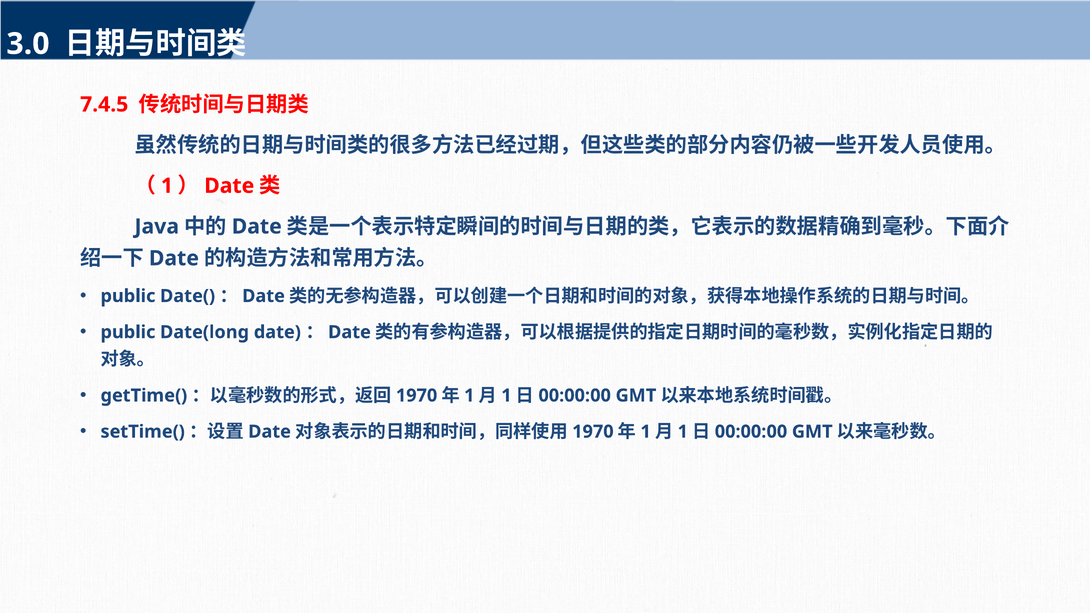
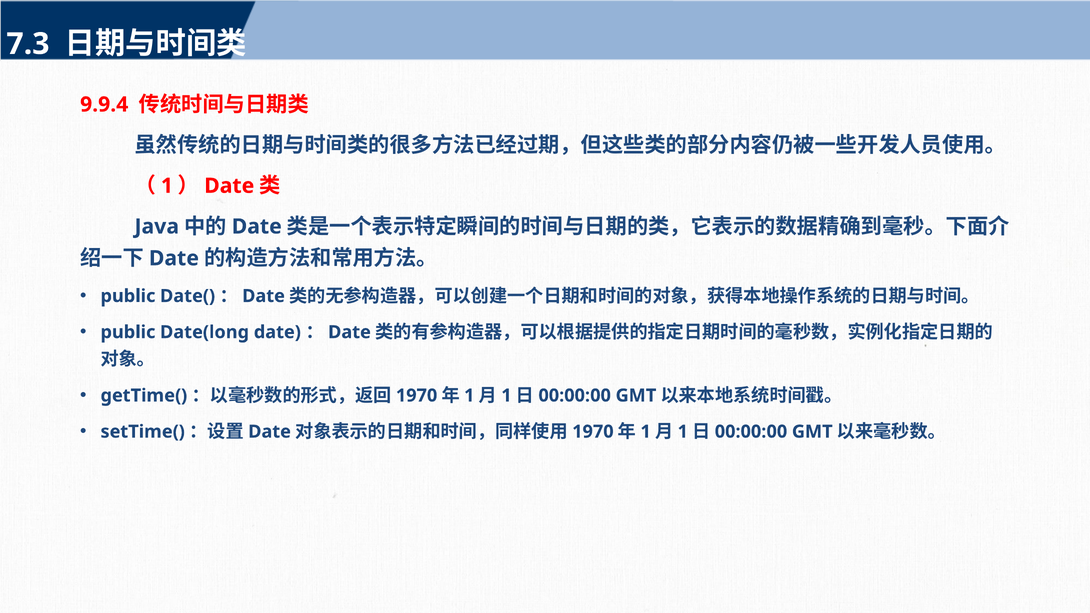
3.0: 3.0 -> 7.3 (28, 44)
7.4.5: 7.4.5 -> 9.9.4 (104, 105)
